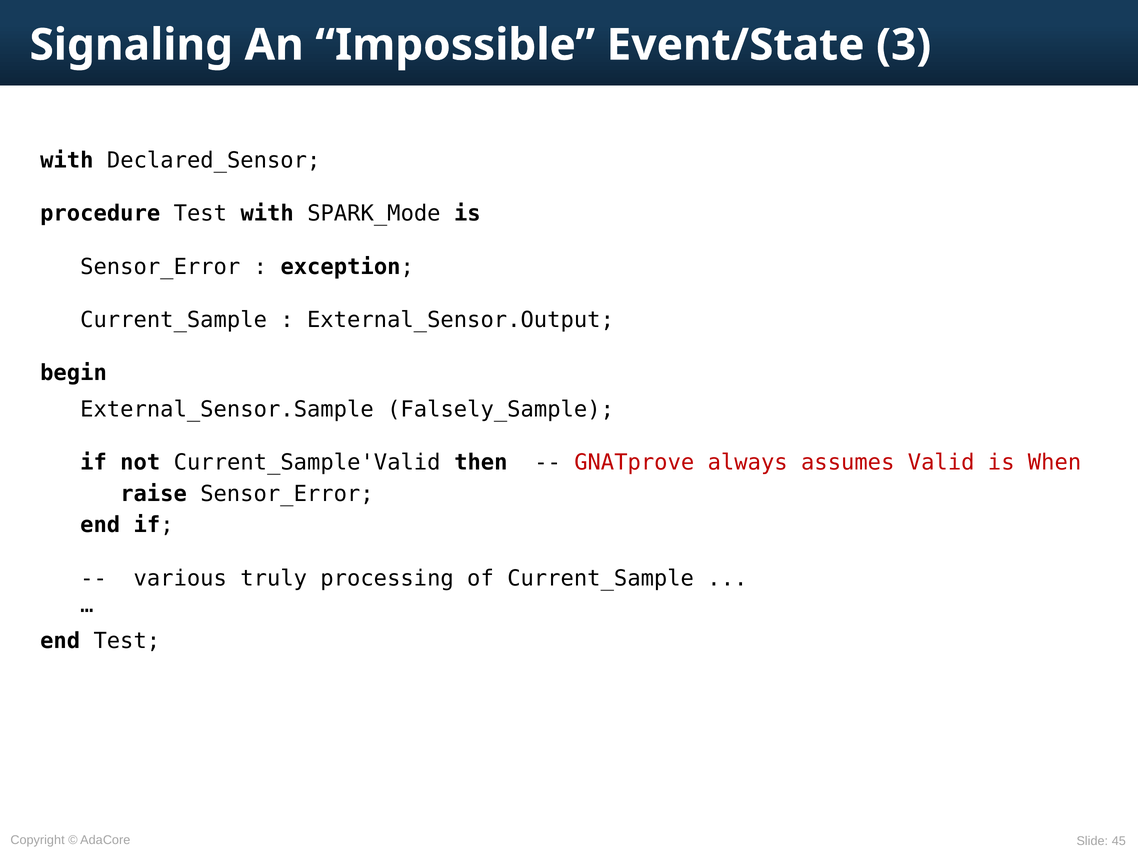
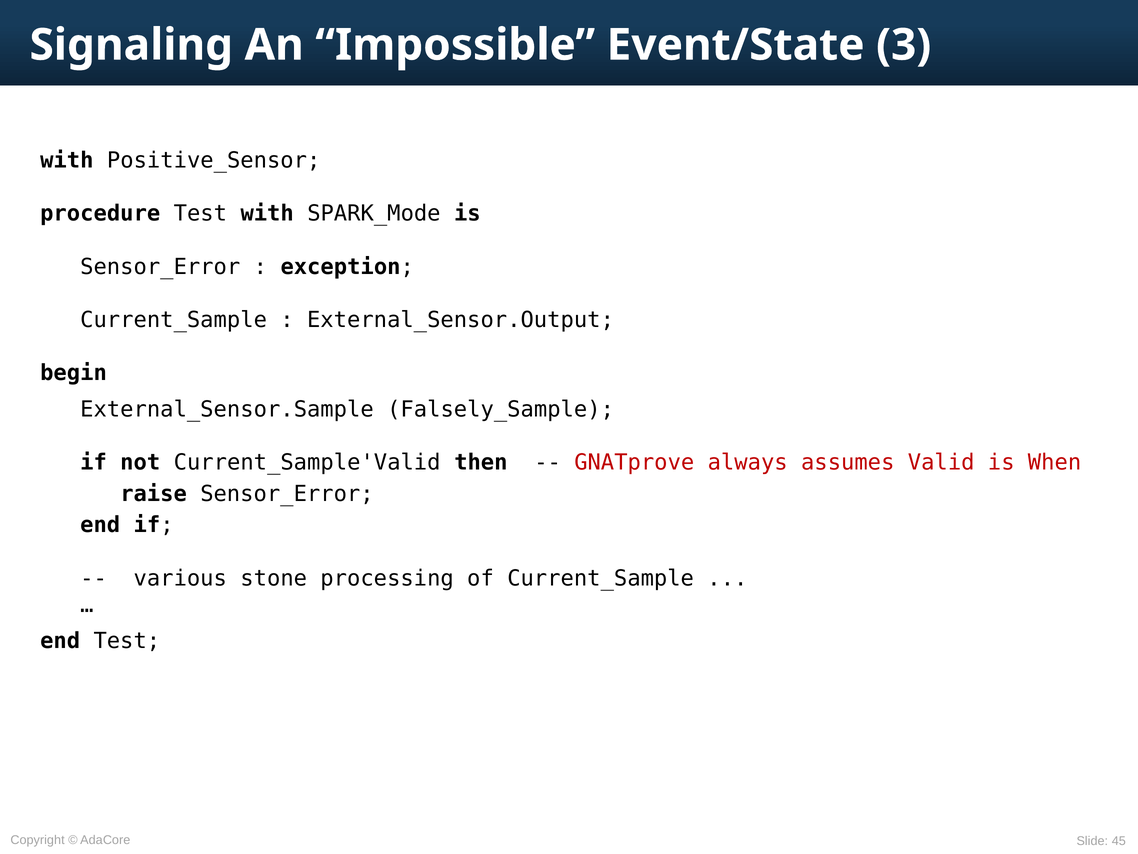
Declared_Sensor: Declared_Sensor -> Positive_Sensor (214, 160)
truly: truly -> stone (274, 578)
